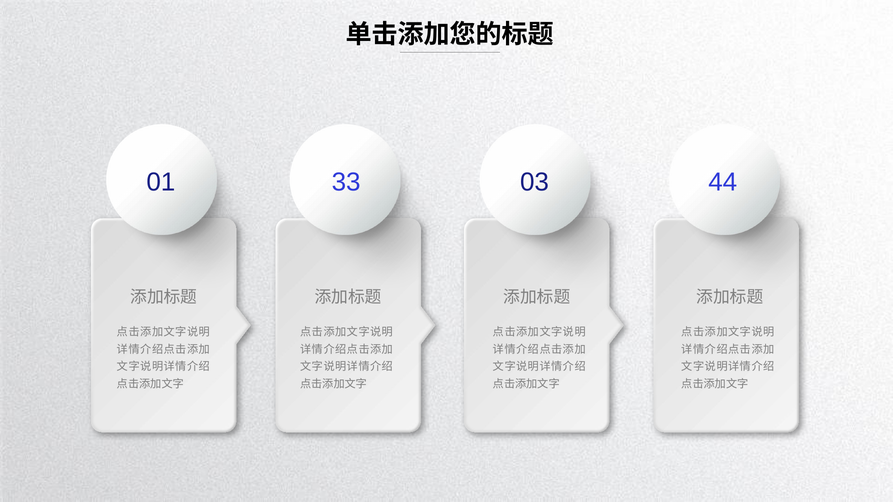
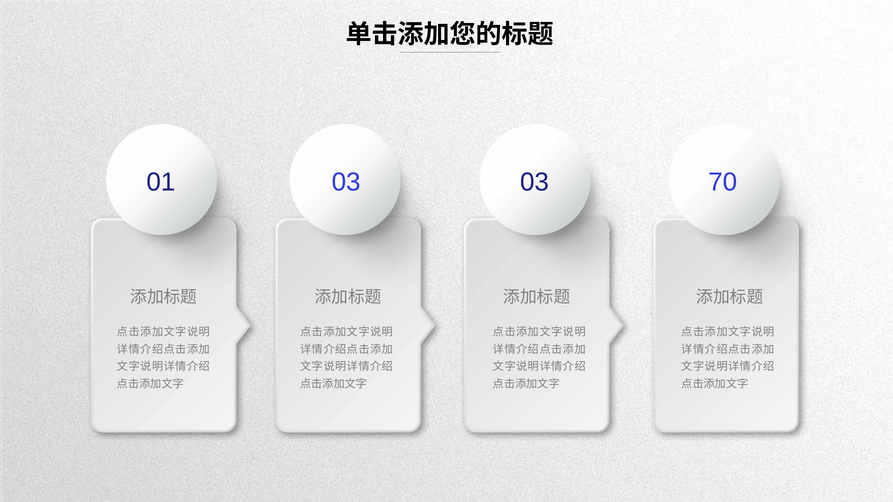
01 33: 33 -> 03 (346, 182)
44: 44 -> 70 (723, 182)
